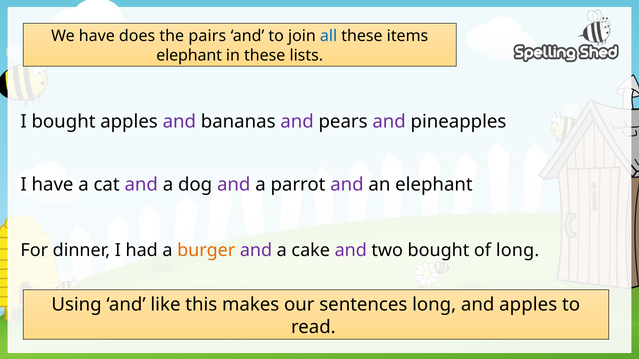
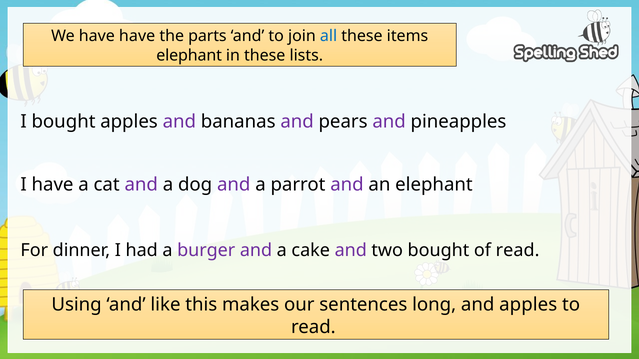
have does: does -> have (137, 36)
pairs: pairs -> parts (207, 36)
burger colour: orange -> purple (206, 250)
of long: long -> read (518, 250)
